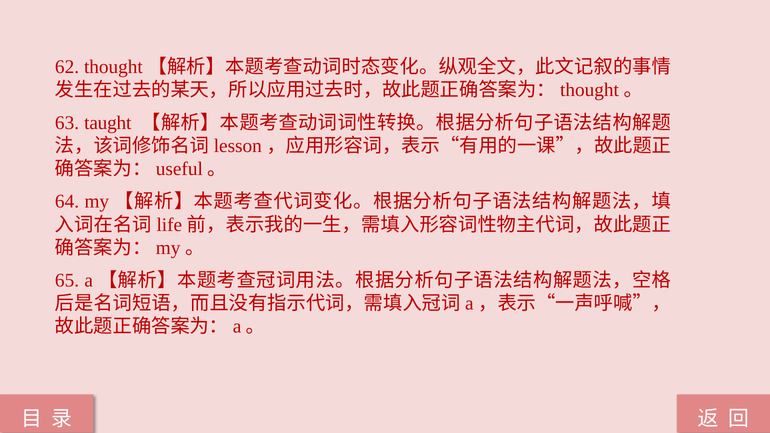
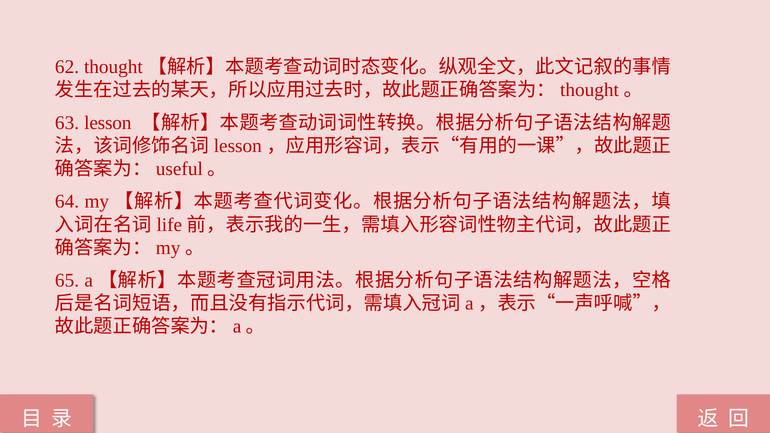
taught: taught -> lesson (108, 123)
